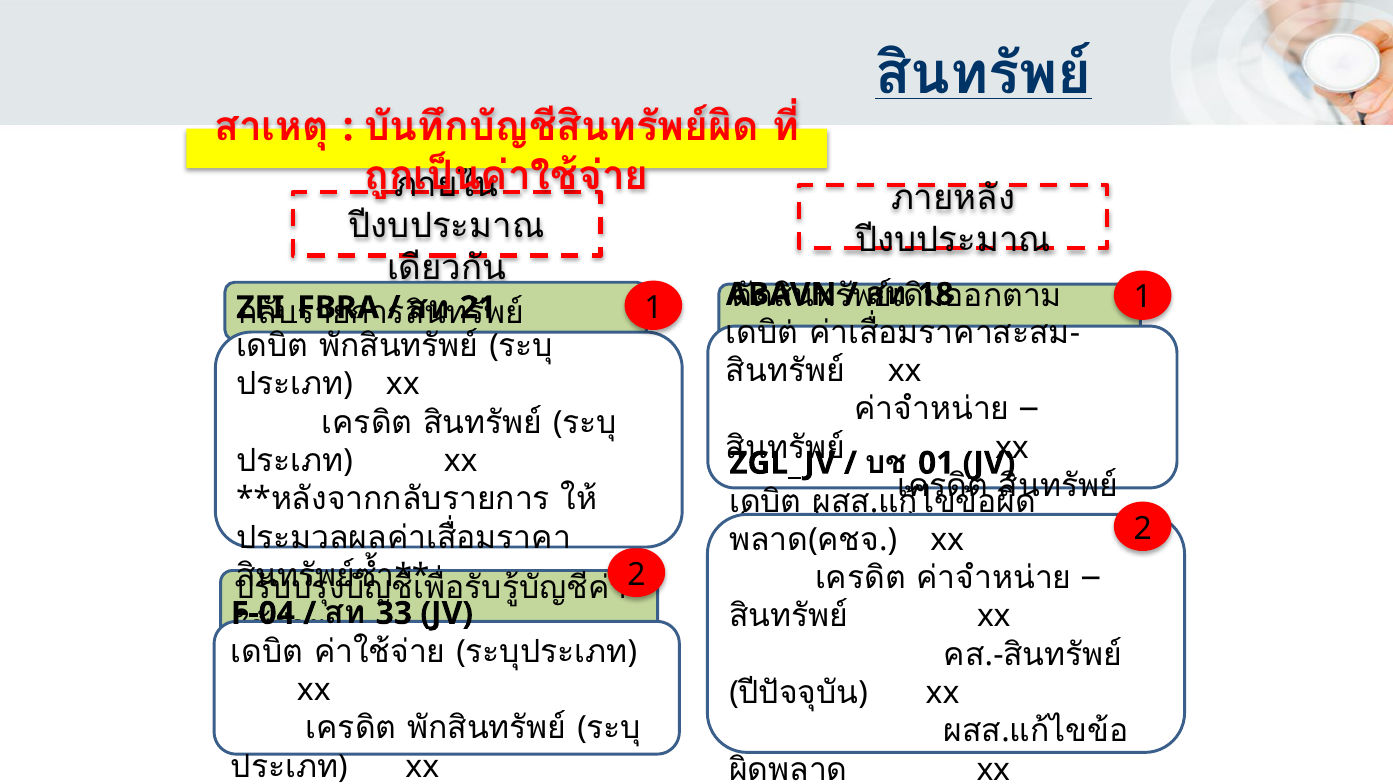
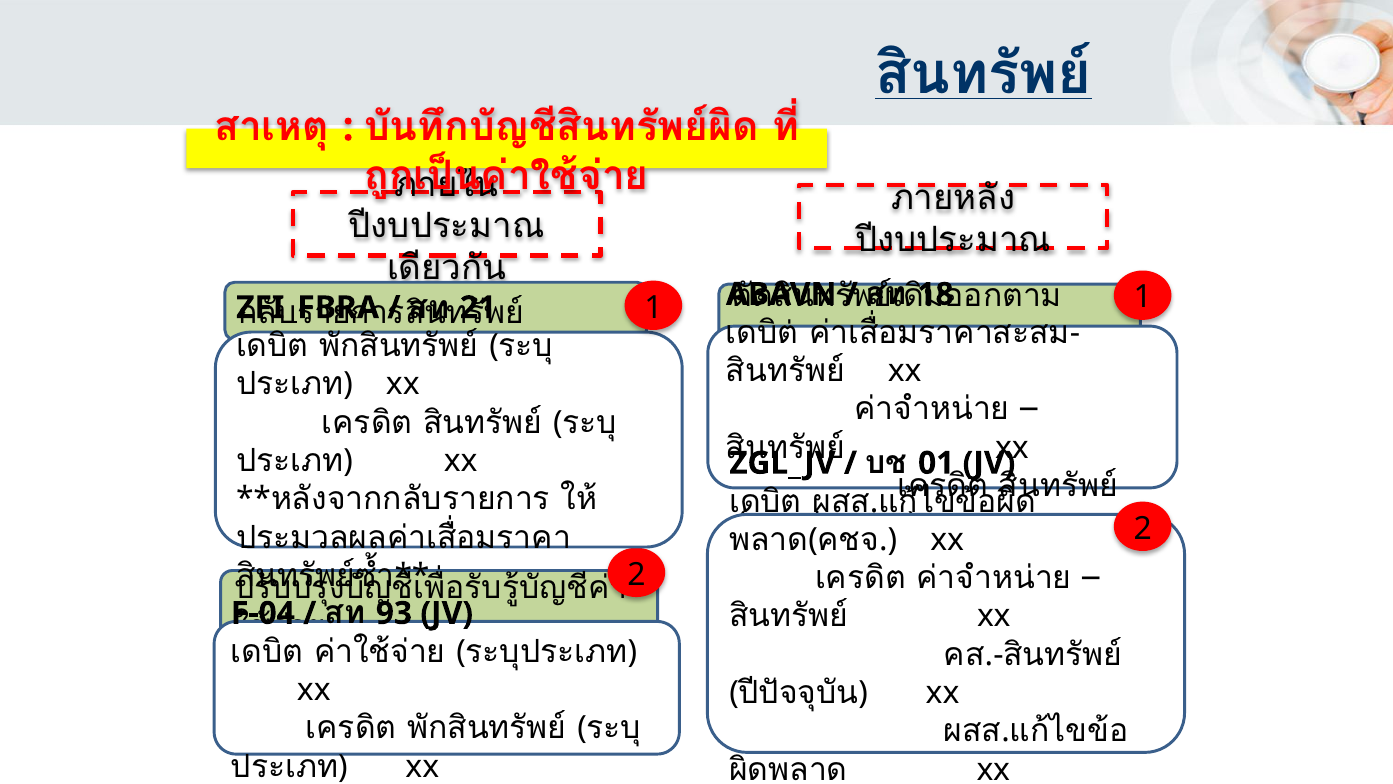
33: 33 -> 93 (394, 613)
